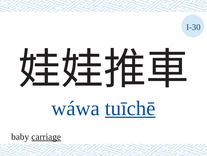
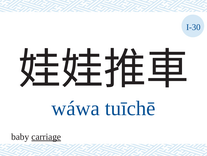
tuīchē underline: present -> none (130, 108)
